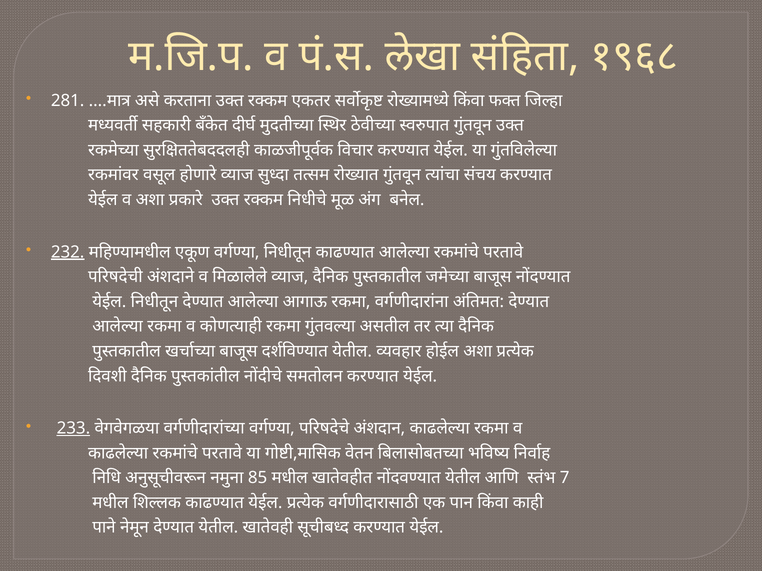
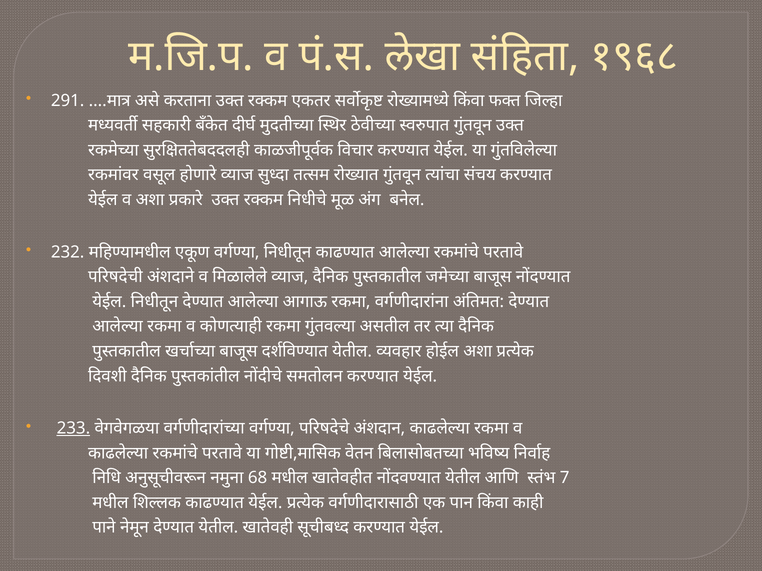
281: 281 -> 291 (68, 101)
232 underline: present -> none (68, 252)
85: 85 -> 68 (258, 478)
